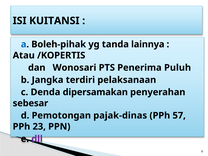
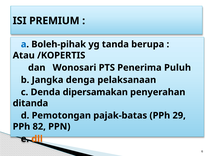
KUITANSI: KUITANSI -> PREMIUM (54, 21)
lainnya: lainnya -> berupa (148, 44)
terdiri: terdiri -> denga (80, 80)
sebesar: sebesar -> ditanda (30, 103)
pajak-dinas: pajak-dinas -> pajak-batas (120, 115)
57: 57 -> 29 (179, 115)
23: 23 -> 82 (39, 127)
dll colour: purple -> orange (37, 139)
